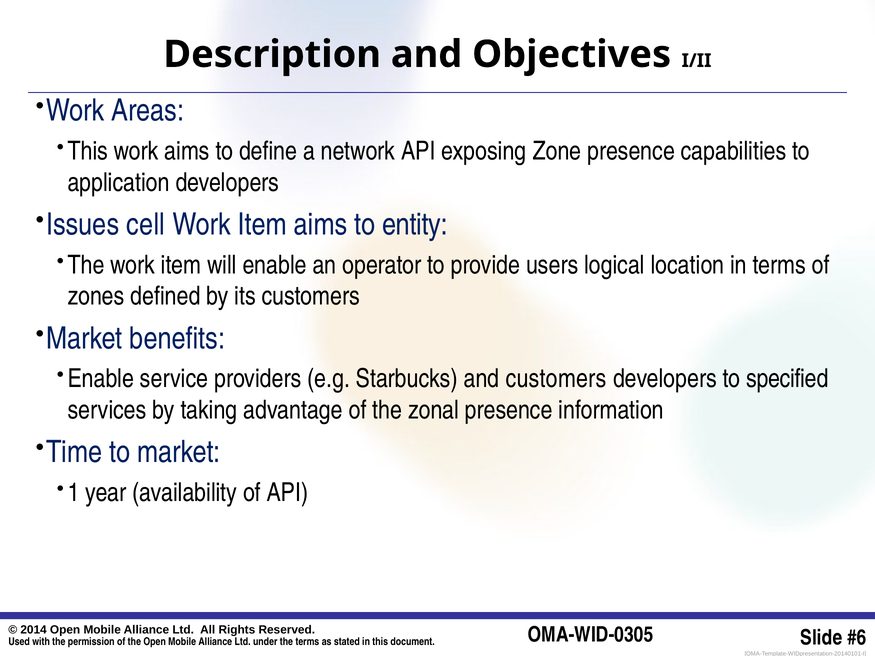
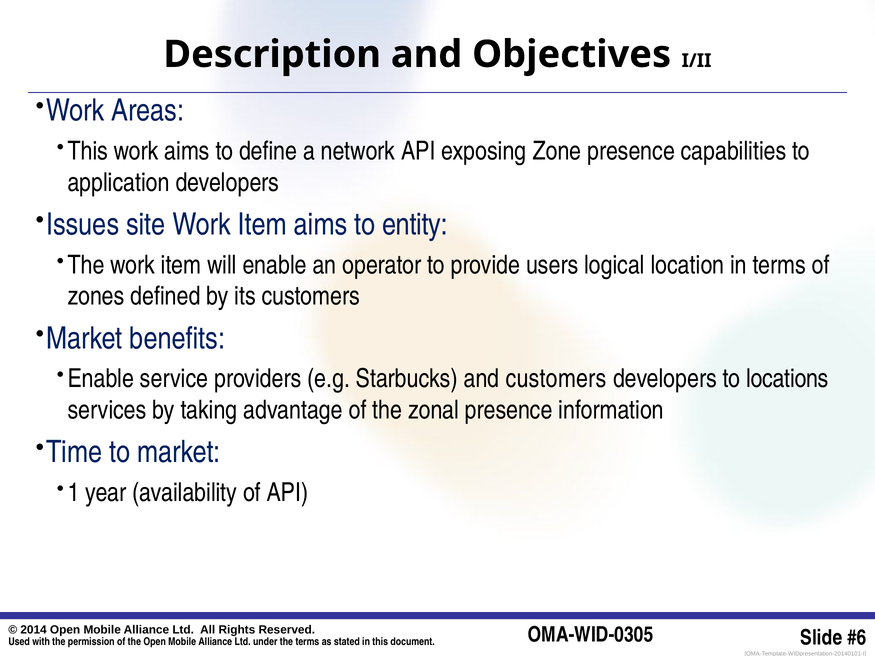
cell: cell -> site (146, 225)
specified: specified -> locations (787, 379)
